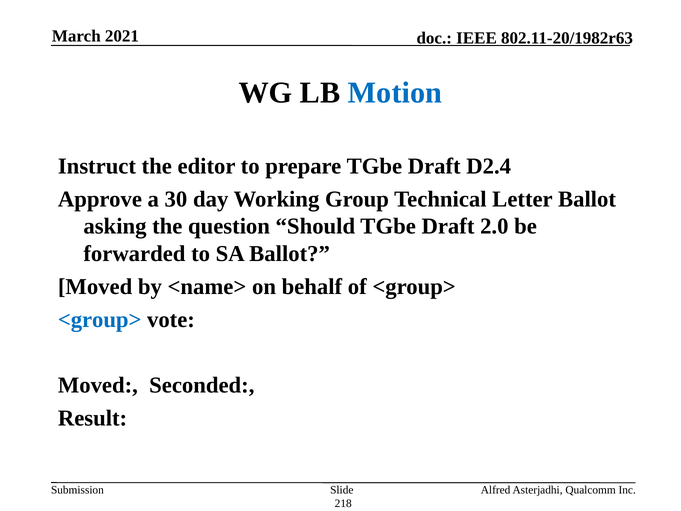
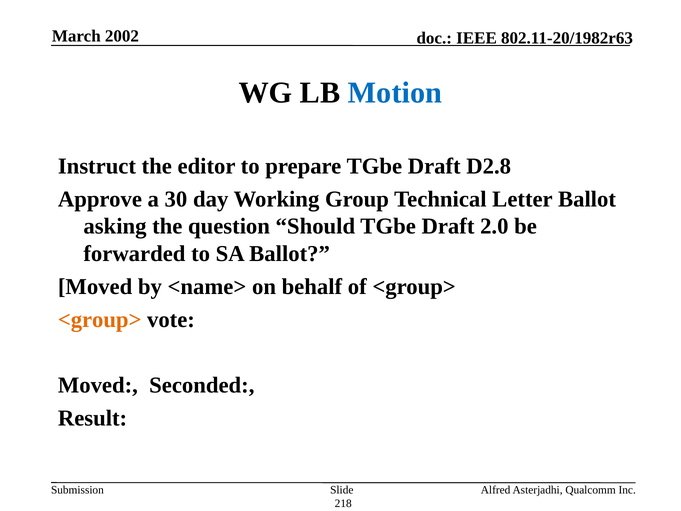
2021: 2021 -> 2002 (122, 36)
D2.4: D2.4 -> D2.8 (489, 166)
<group> colour: blue -> orange (100, 319)
